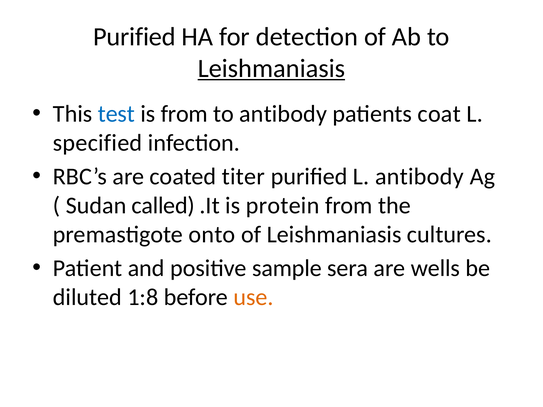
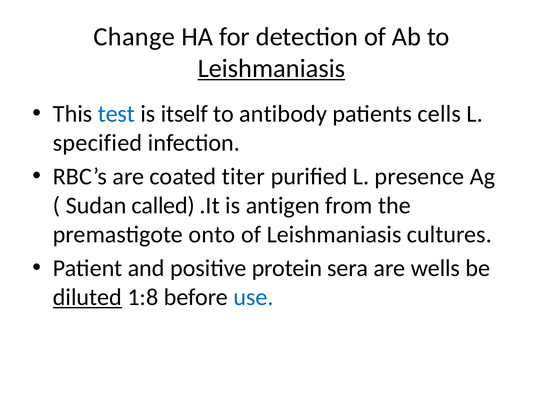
Purified: Purified -> Change (134, 37)
is from: from -> itself (184, 114)
coat: coat -> cells (439, 114)
L antibody: antibody -> presence (419, 177)
protein: protein -> antigen (283, 206)
sample: sample -> protein (287, 268)
diluted underline: none -> present (87, 297)
use colour: orange -> blue (254, 297)
